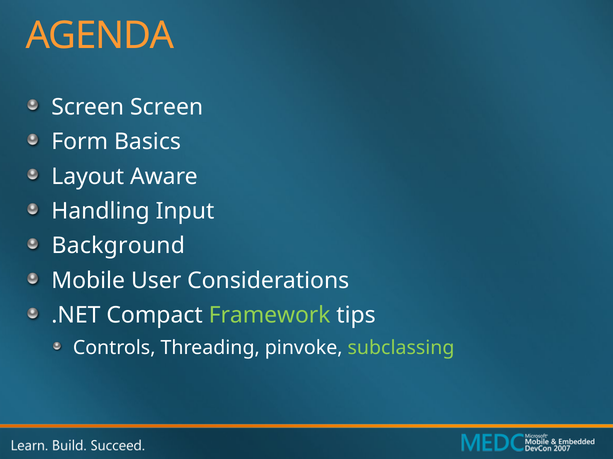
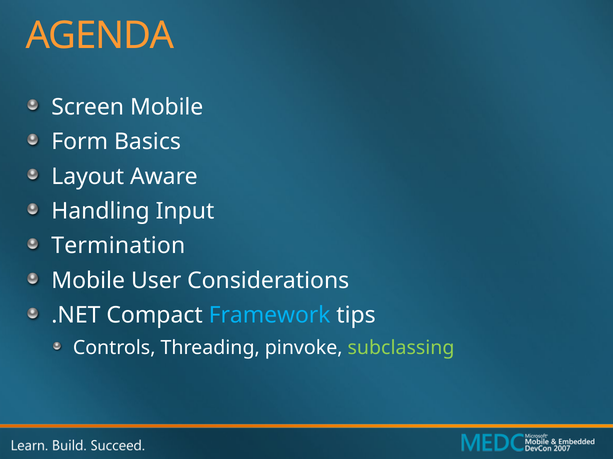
Screen Screen: Screen -> Mobile (167, 107)
Background: Background -> Termination (118, 246)
Framework colour: light green -> light blue (270, 316)
